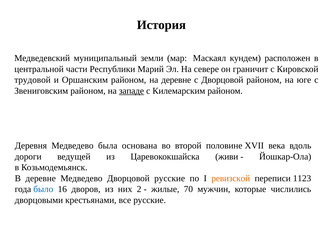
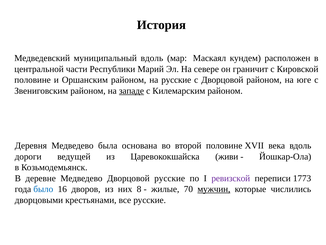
муниципальный земли: земли -> вдоль (152, 58)
трудовой: трудовой -> половине (33, 80)
на деревне: деревне -> русские (176, 80)
ревизской colour: orange -> purple (231, 178)
1123: 1123 -> 1773 (302, 178)
2: 2 -> 8 (139, 189)
мужчин underline: none -> present (214, 189)
